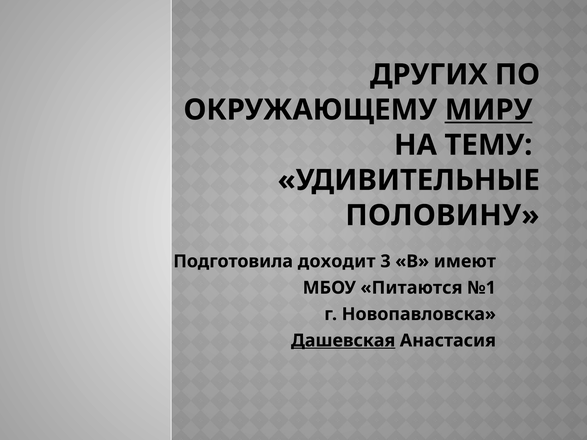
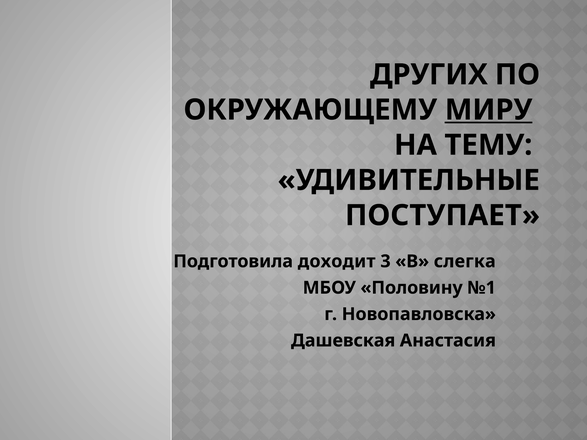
ПОЛОВИНУ: ПОЛОВИНУ -> ПОСТУПАЕТ (442, 216)
имеют: имеют -> слегка (465, 261)
Питаются: Питаются -> Половину (412, 288)
Дашевская underline: present -> none (343, 341)
